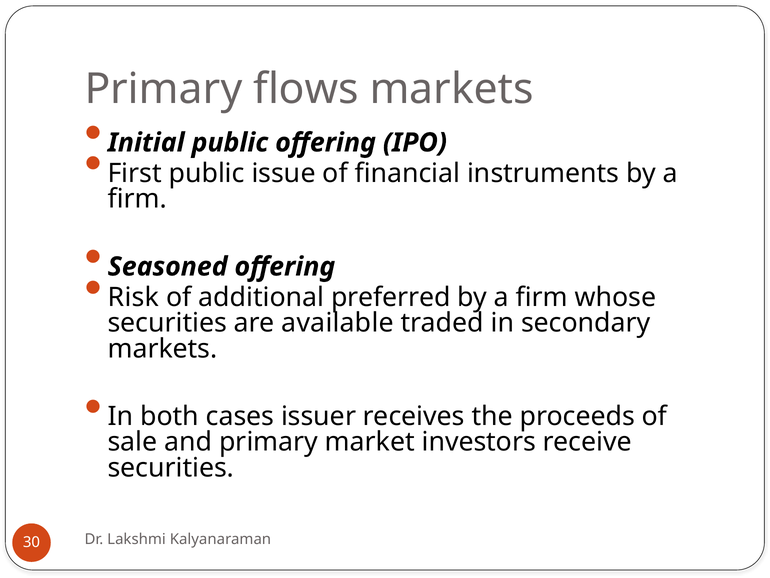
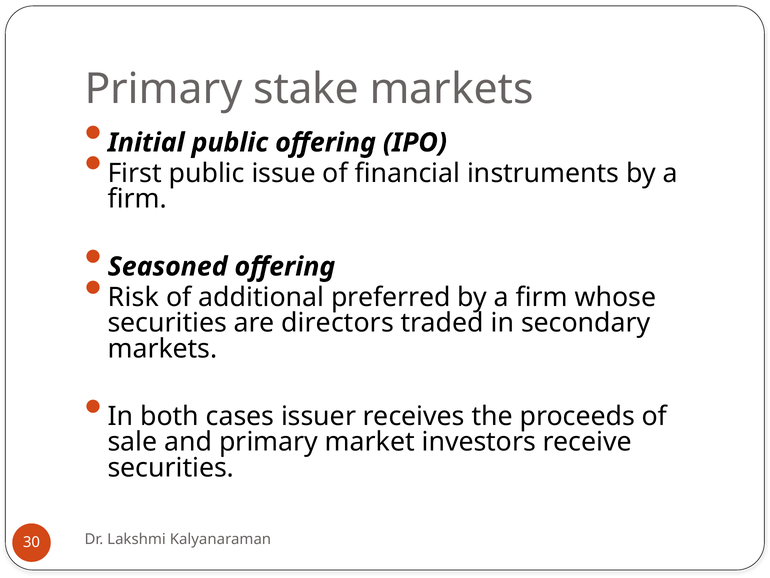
flows: flows -> stake (306, 89)
available: available -> directors (338, 323)
